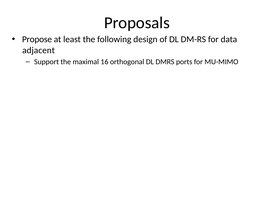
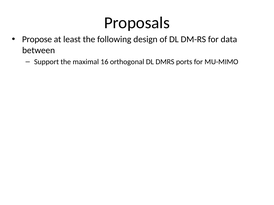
adjacent: adjacent -> between (39, 50)
